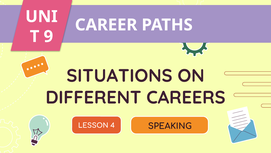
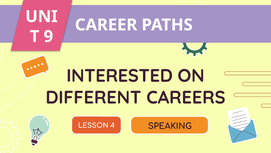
SITUATIONS: SITUATIONS -> INTERESTED (120, 76)
